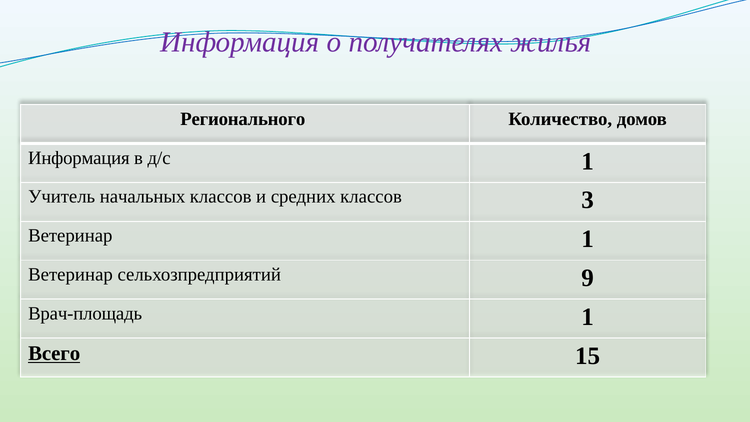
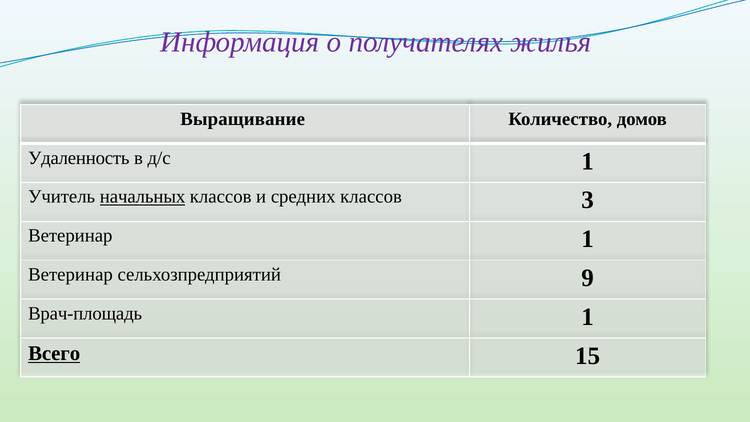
Регионального: Регионального -> Выращивание (243, 119)
Информация: Информация -> Удаленность (79, 158)
начальных underline: none -> present (143, 197)
